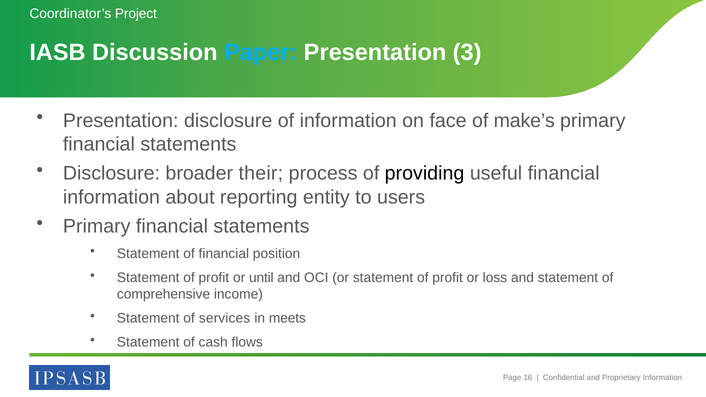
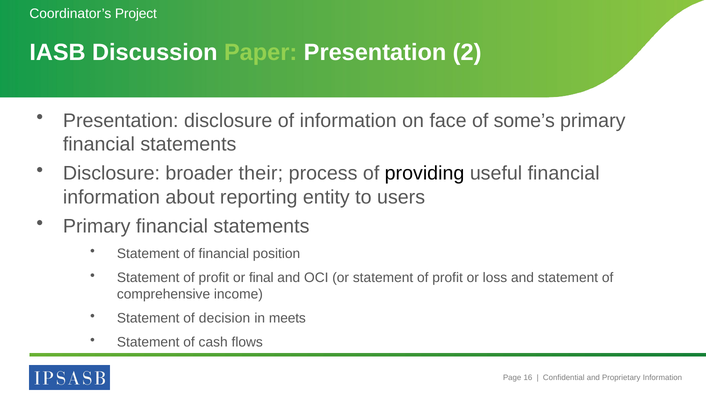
Paper colour: light blue -> light green (261, 53)
3: 3 -> 2 (467, 53)
make’s: make’s -> some’s (524, 121)
until: until -> final (261, 278)
services: services -> decision (225, 318)
